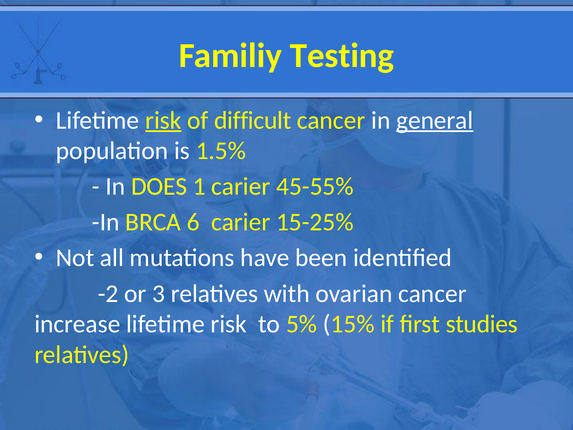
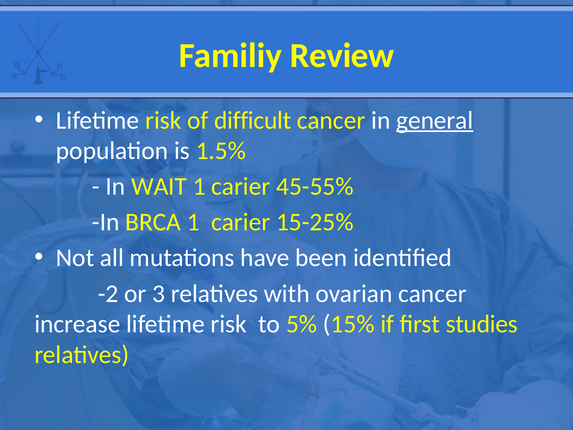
Testing: Testing -> Review (342, 55)
risk underline: present -> none (163, 120)
DOES: DOES -> WAIT (159, 186)
BRCA 6: 6 -> 1 (193, 222)
